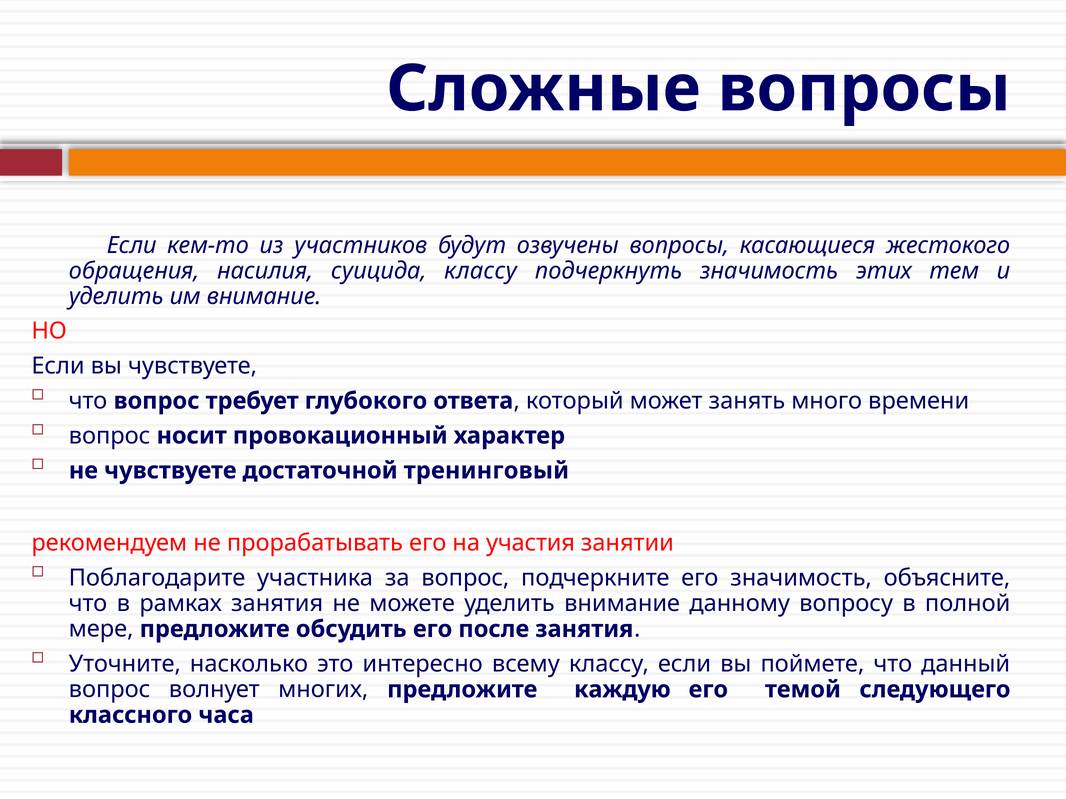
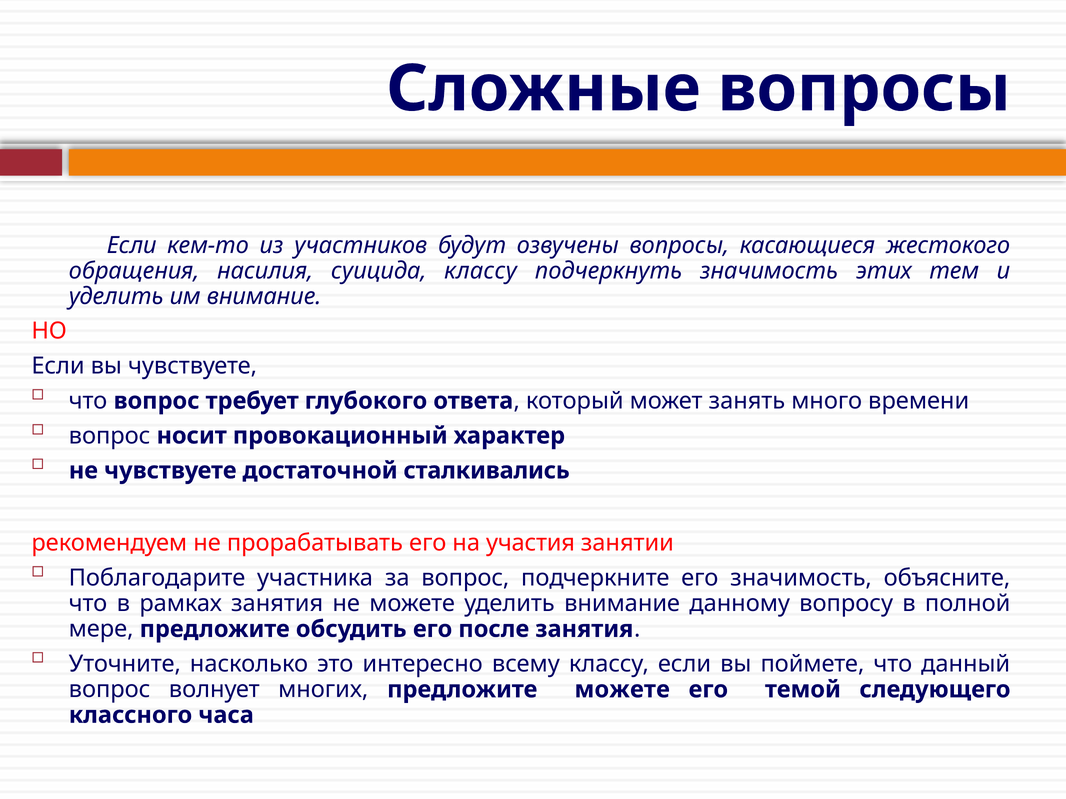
тренинговый: тренинговый -> сталкивались (487, 471)
предложите каждую: каждую -> можете (622, 690)
